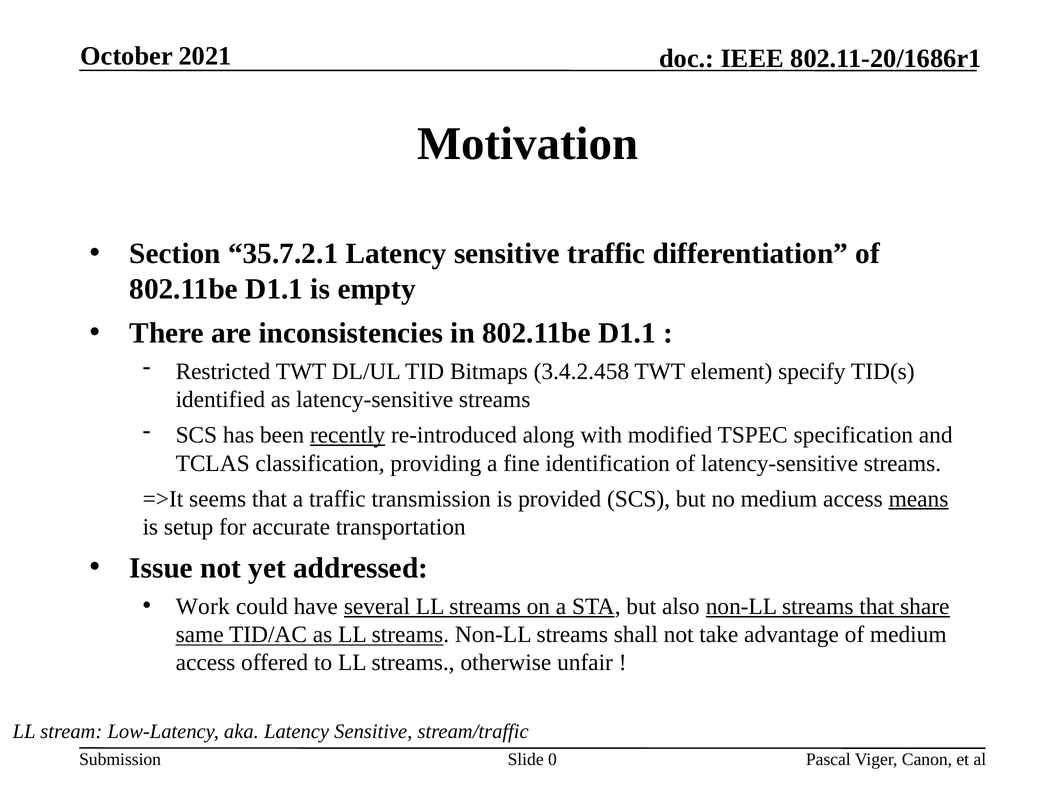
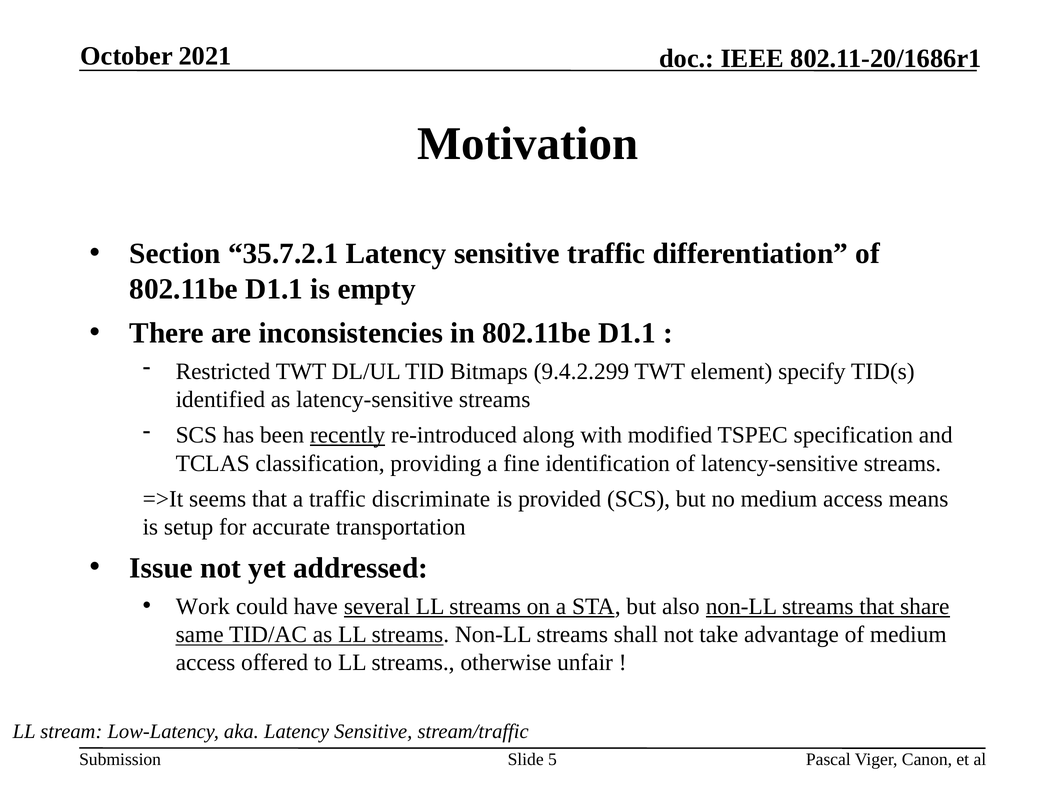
3.4.2.458: 3.4.2.458 -> 9.4.2.299 (581, 372)
transmission: transmission -> discriminate (431, 499)
means underline: present -> none (919, 499)
0: 0 -> 5 (553, 760)
